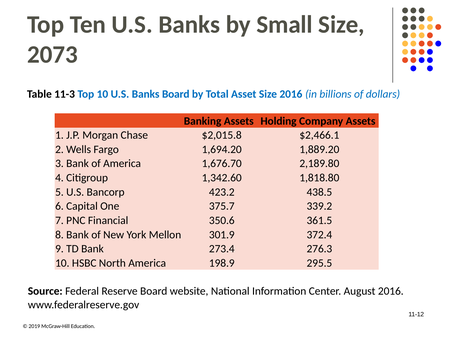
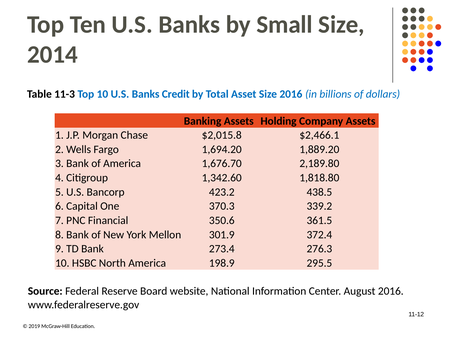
2073: 2073 -> 2014 (52, 55)
Banks Board: Board -> Credit (176, 94)
375.7: 375.7 -> 370.3 (222, 206)
